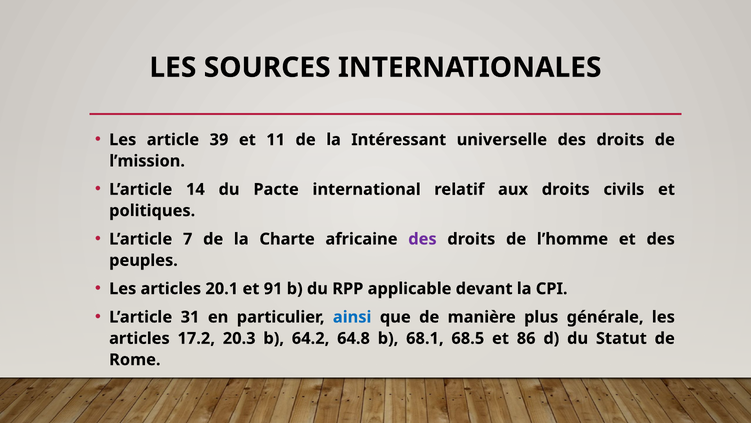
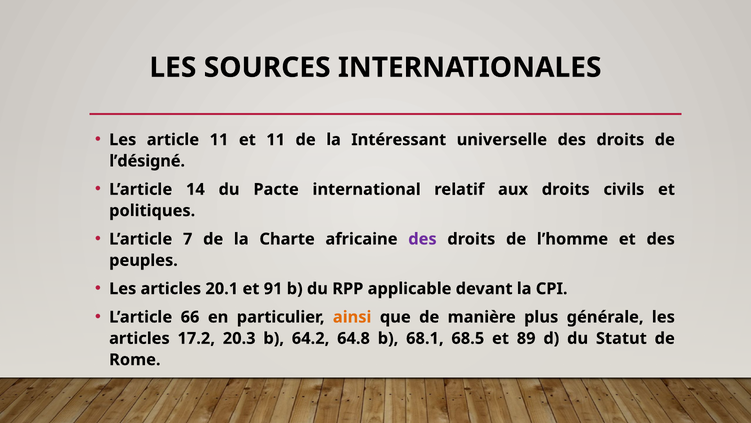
article 39: 39 -> 11 (219, 140)
l’mission: l’mission -> l’désigné (147, 161)
31: 31 -> 66 (190, 317)
ainsi colour: blue -> orange (352, 317)
86: 86 -> 89 (526, 338)
